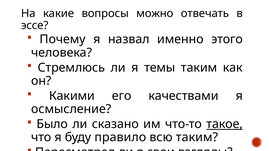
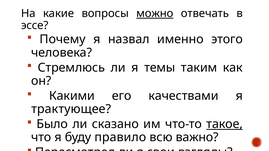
можно underline: none -> present (155, 13)
осмысление: осмысление -> трактующее (71, 109)
всю таким: таким -> важно (197, 138)
